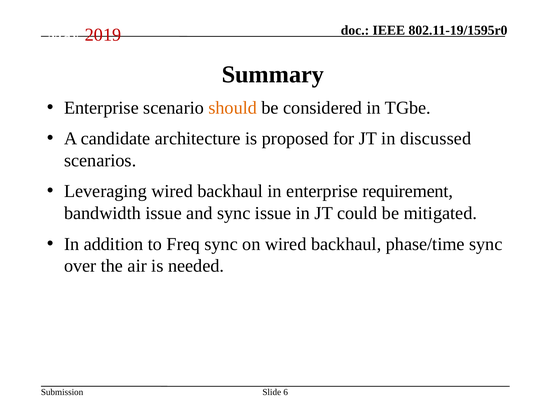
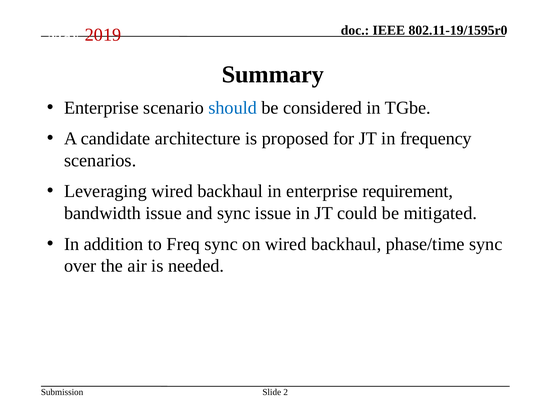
should colour: orange -> blue (233, 108)
discussed: discussed -> frequency (436, 139)
6: 6 -> 2 (286, 393)
